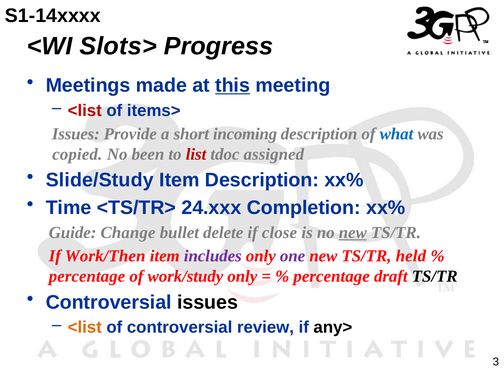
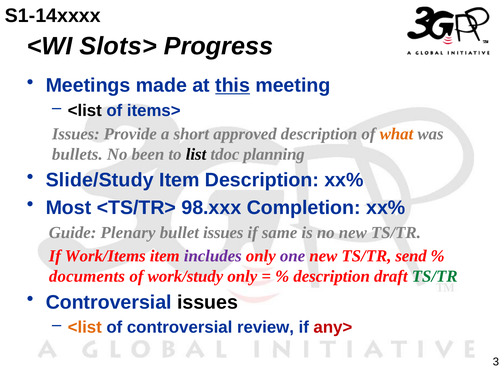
<list colour: red -> black (85, 110)
incoming: incoming -> approved (245, 134)
what colour: blue -> orange (396, 134)
copied: copied -> bullets (77, 154)
list colour: red -> black (196, 154)
assigned: assigned -> planning (274, 154)
Time: Time -> Most (69, 208)
24.xxx: 24.xxx -> 98.xxx (211, 208)
Change: Change -> Plenary (128, 233)
bullet delete: delete -> issues (223, 233)
close: close -> same (280, 233)
new underline: present -> none (353, 233)
Work/Then: Work/Then -> Work/Items (105, 256)
held: held -> send (411, 256)
percentage: percentage -> documents (87, 276)
percentage: percentage -> description (332, 276)
TS/TR colour: black -> green (435, 276)
any> colour: black -> red (333, 327)
